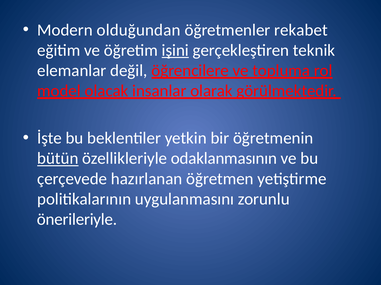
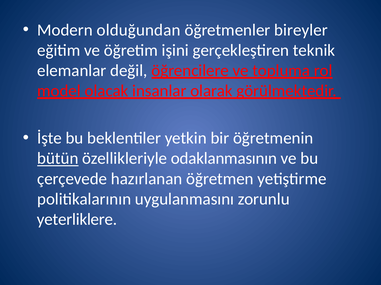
rekabet: rekabet -> bireyler (301, 30)
işini underline: present -> none (175, 50)
önerileriyle: önerileriyle -> yeterliklere (77, 220)
